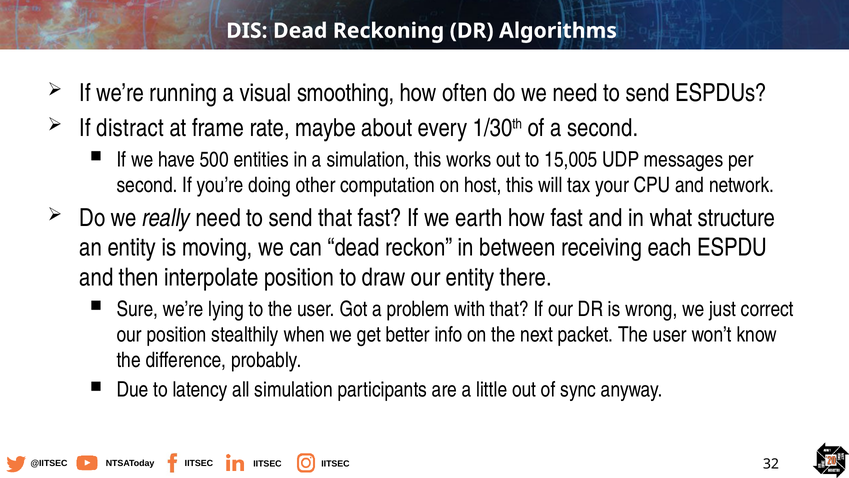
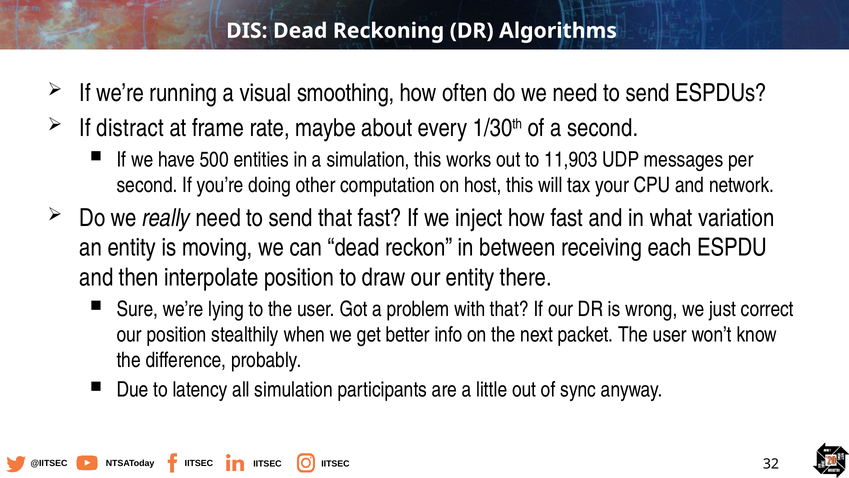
15,005: 15,005 -> 11,903 (571, 159)
earth: earth -> inject (479, 218)
structure: structure -> variation (736, 218)
